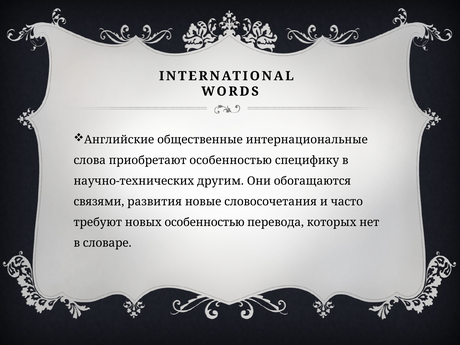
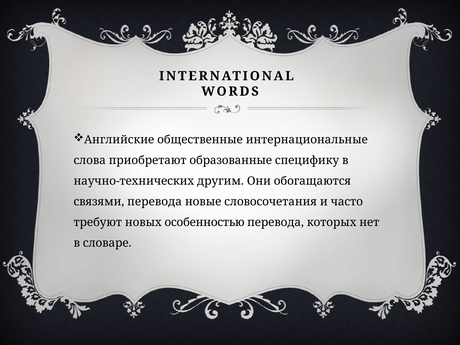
приобретают особенностью: особенностью -> образованные (231, 160)
связями развития: развития -> перевода (155, 202)
